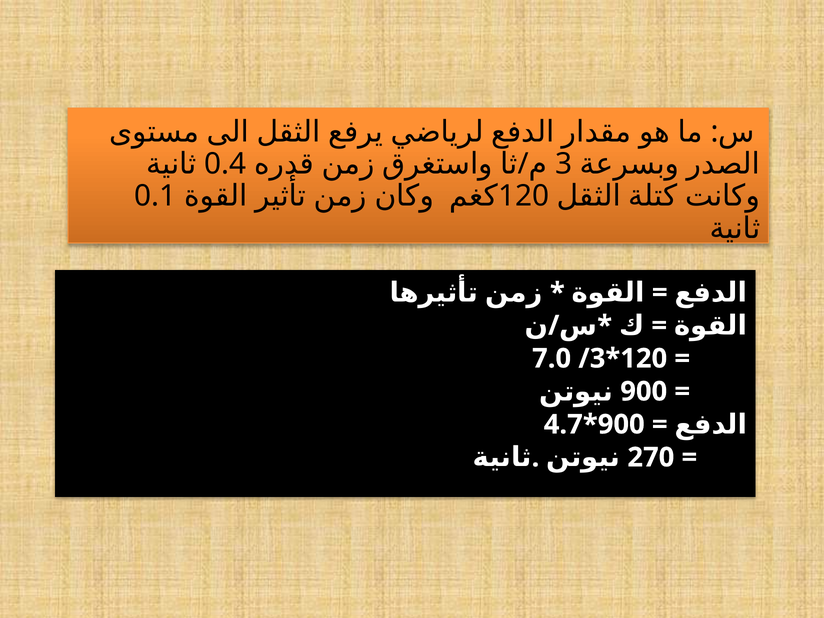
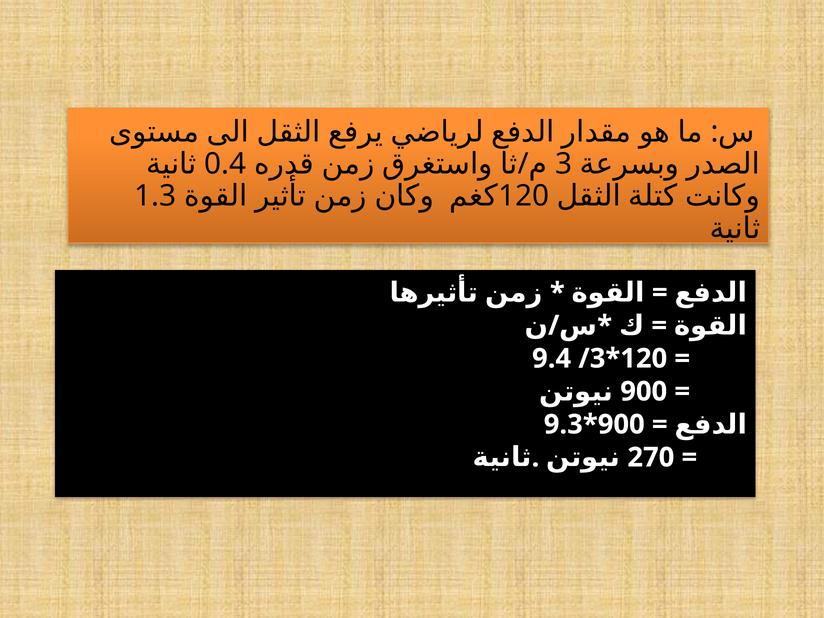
0.1: 0.1 -> 1.3 (155, 196)
7.0: 7.0 -> 9.4 (552, 359)
4.7: 4.7 -> 9.3 (563, 424)
